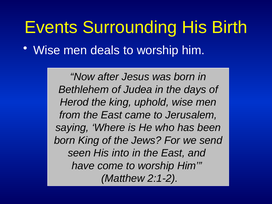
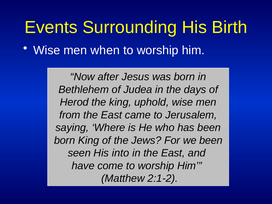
deals: deals -> when (105, 50)
we send: send -> been (211, 140)
